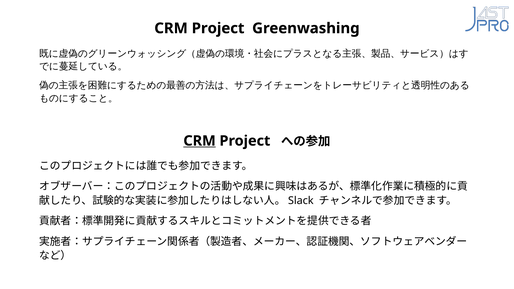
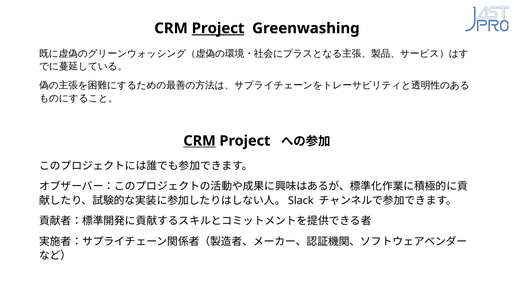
Project underline: none -> present (218, 28)
